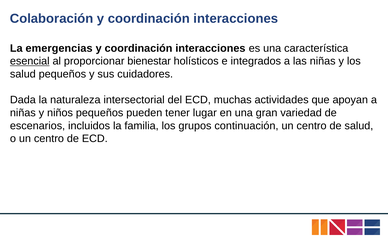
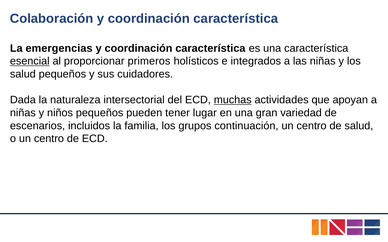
Colaboración y coordinación interacciones: interacciones -> característica (236, 19)
interacciones: interacciones -> característica (210, 48)
bienestar: bienestar -> primeros (149, 61)
muchas underline: none -> present (233, 100)
